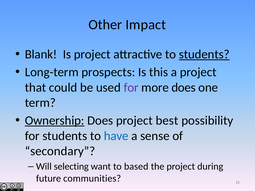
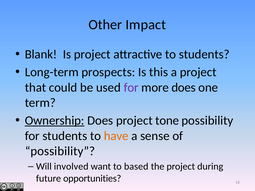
students underline: present -> none (204, 54)
best: best -> tone (167, 121)
have colour: blue -> orange (116, 136)
secondary: secondary -> possibility (60, 151)
selecting: selecting -> involved (71, 167)
communities: communities -> opportunities (92, 179)
